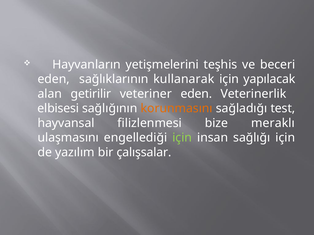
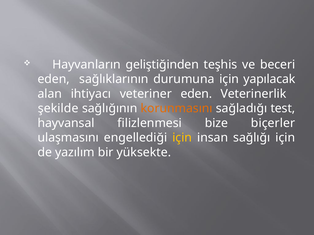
yetişmelerini: yetişmelerini -> geliştiğinden (162, 65)
kullanarak: kullanarak -> durumuna (184, 79)
getirilir: getirilir -> ihtiyacı (91, 94)
elbisesi: elbisesi -> şekilde (58, 109)
meraklı: meraklı -> biçerler (273, 123)
için colour: light green -> yellow (182, 138)
çalışsalar: çalışsalar -> yüksekte (144, 153)
